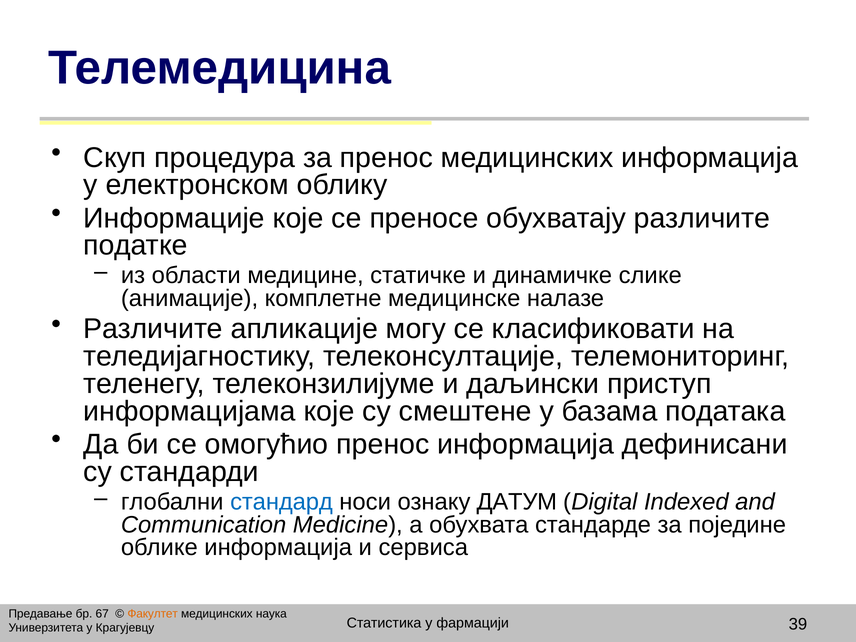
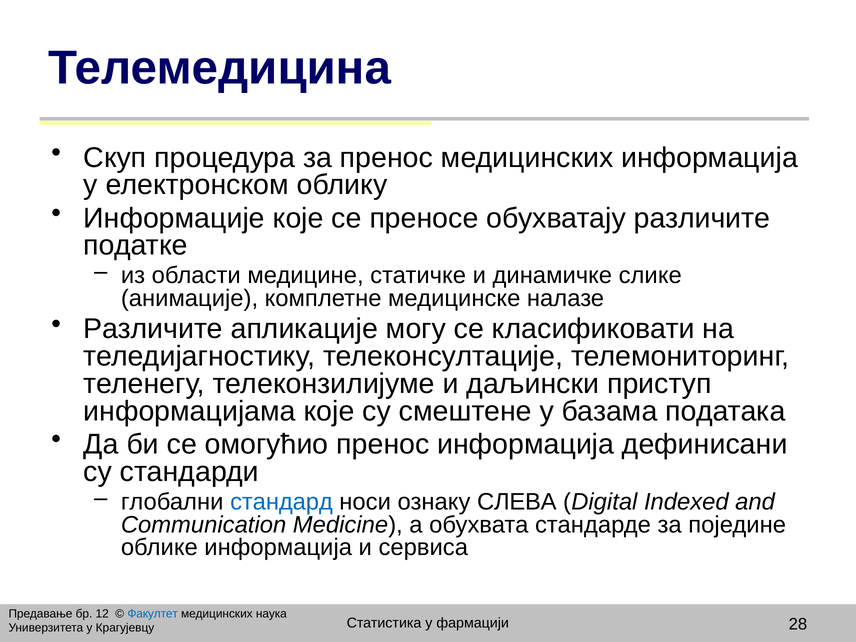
ДАТУМ: ДАТУМ -> СЛЕВА (517, 502)
67: 67 -> 12 (102, 614)
Факултет colour: orange -> blue (153, 614)
39: 39 -> 28 (798, 624)
